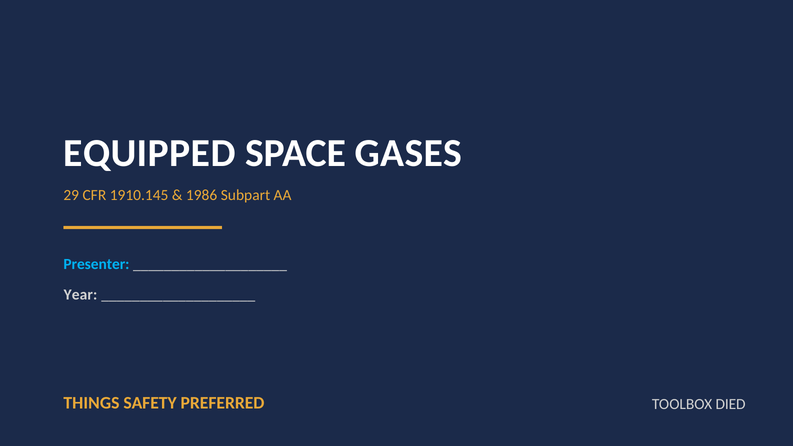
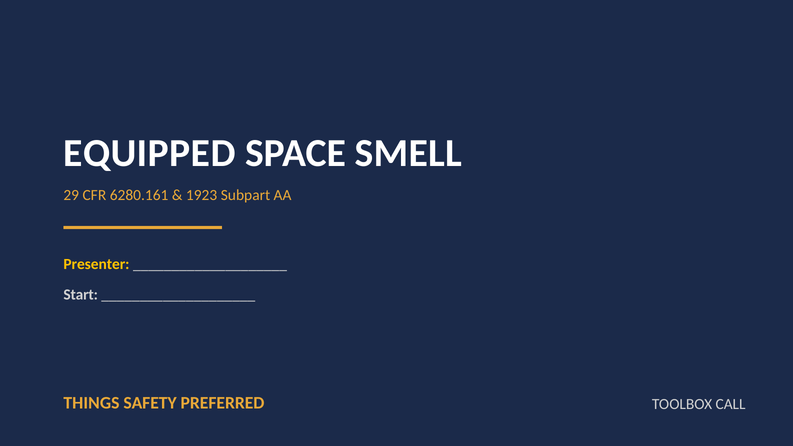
GASES: GASES -> SMELL (408, 153)
1910.145: 1910.145 -> 6280.161 (139, 195)
1986: 1986 -> 1923 (202, 195)
Presenter colour: light blue -> yellow (96, 264)
Year: Year -> Start (81, 295)
DIED: DIED -> CALL (731, 404)
